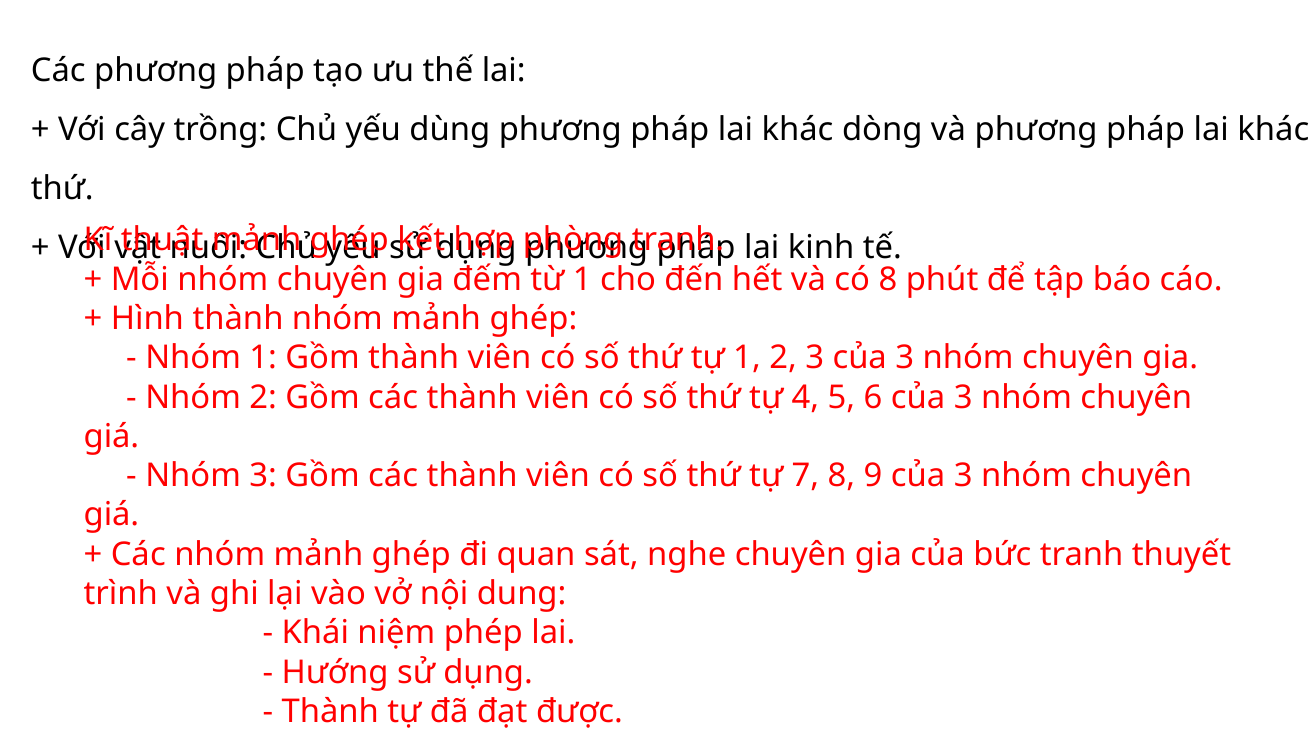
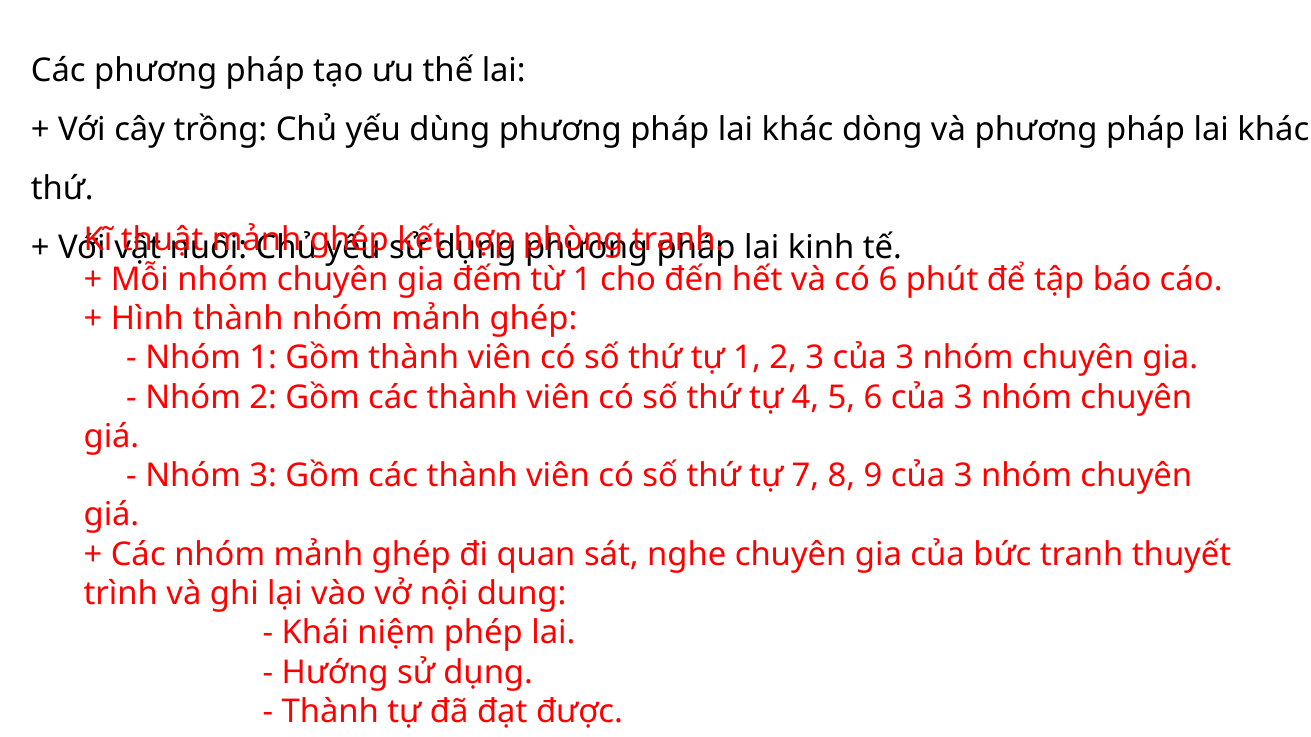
có 8: 8 -> 6 (888, 279)
